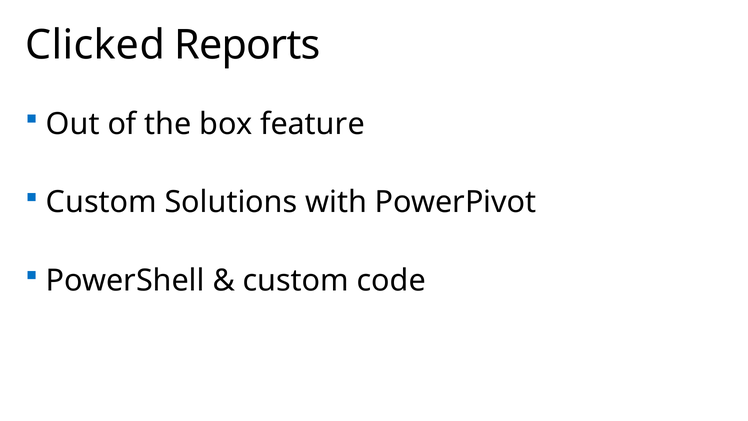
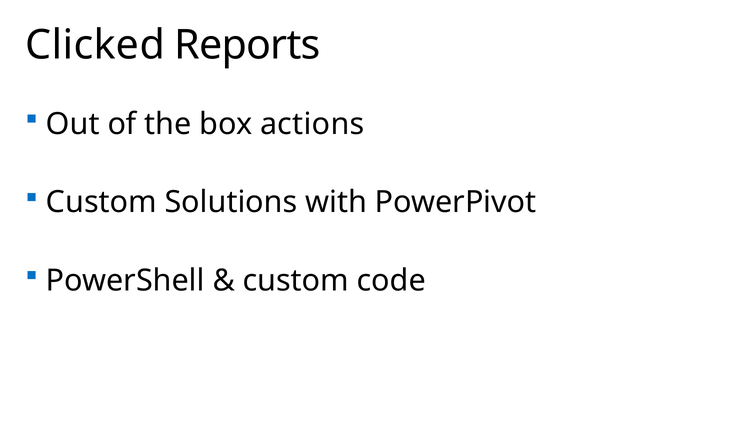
feature: feature -> actions (312, 124)
